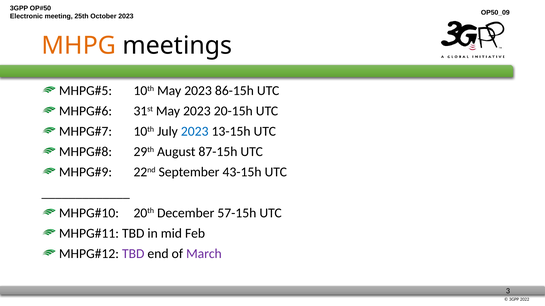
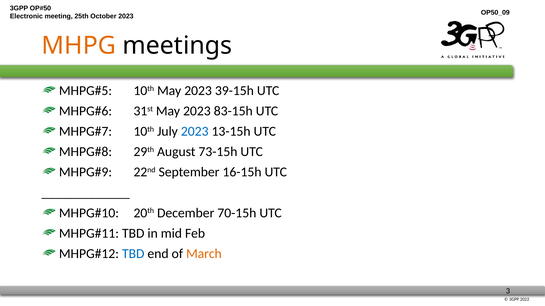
86-15h: 86-15h -> 39-15h (234, 91)
20-15h: 20-15h -> 83-15h (233, 111)
87-15h: 87-15h -> 73-15h (218, 152)
43-15h: 43-15h -> 16-15h (242, 172)
57-15h: 57-15h -> 70-15h (237, 213)
TBD colour: purple -> blue (133, 254)
March colour: purple -> orange (204, 254)
